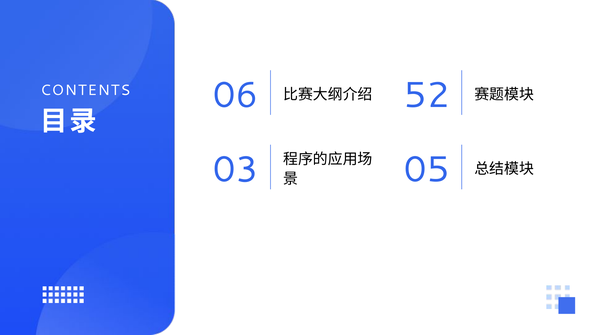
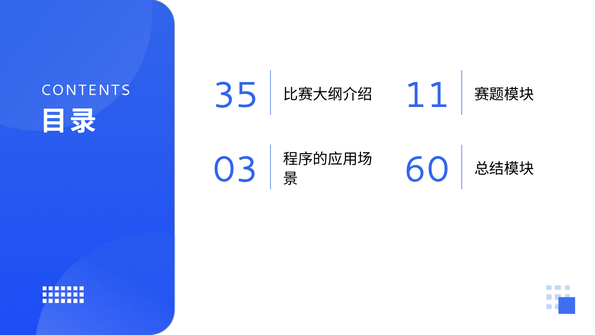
06: 06 -> 35 (235, 95)
52: 52 -> 11 (427, 95)
05: 05 -> 60 (427, 170)
